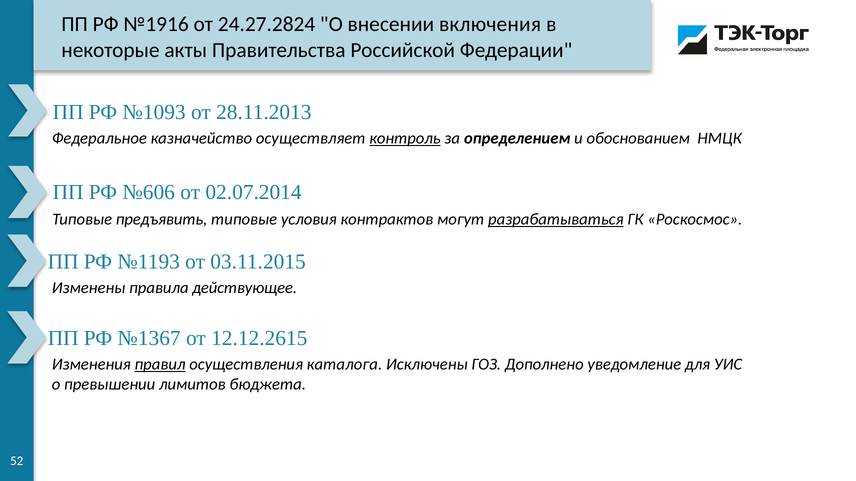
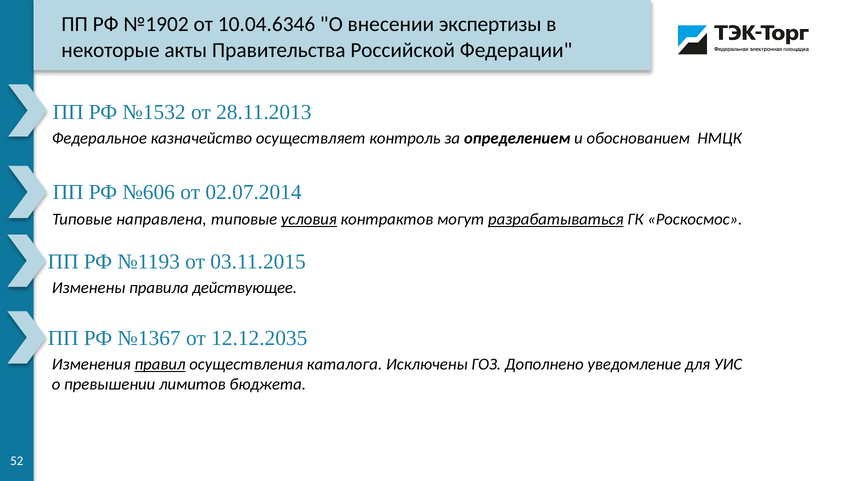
№1916: №1916 -> №1902 (156, 24)
24.27.2824: 24.27.2824 -> 10.04.6346 (267, 24)
включения: включения -> экспертизы (490, 24)
№1093: №1093 -> №1532 (154, 113)
контроль underline: present -> none (405, 138)
предъявить: предъявить -> направлена (161, 219)
условия underline: none -> present (309, 219)
12.12.2615: 12.12.2615 -> 12.12.2035 (259, 339)
